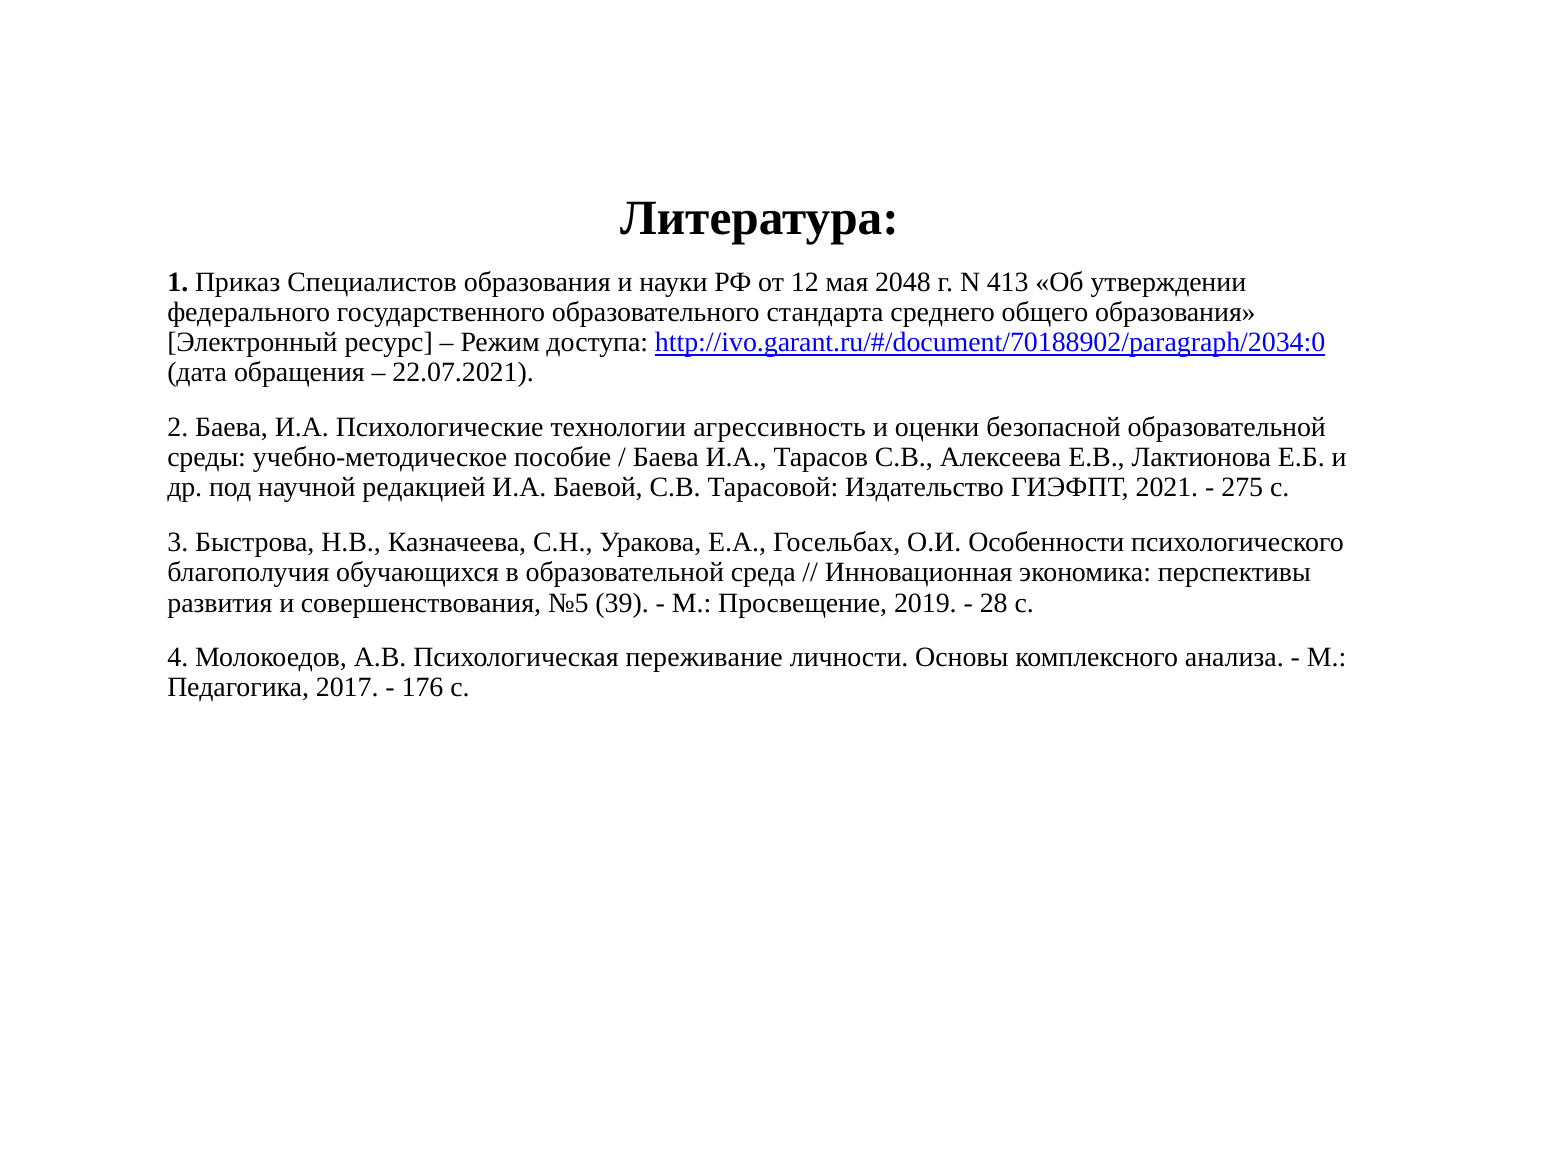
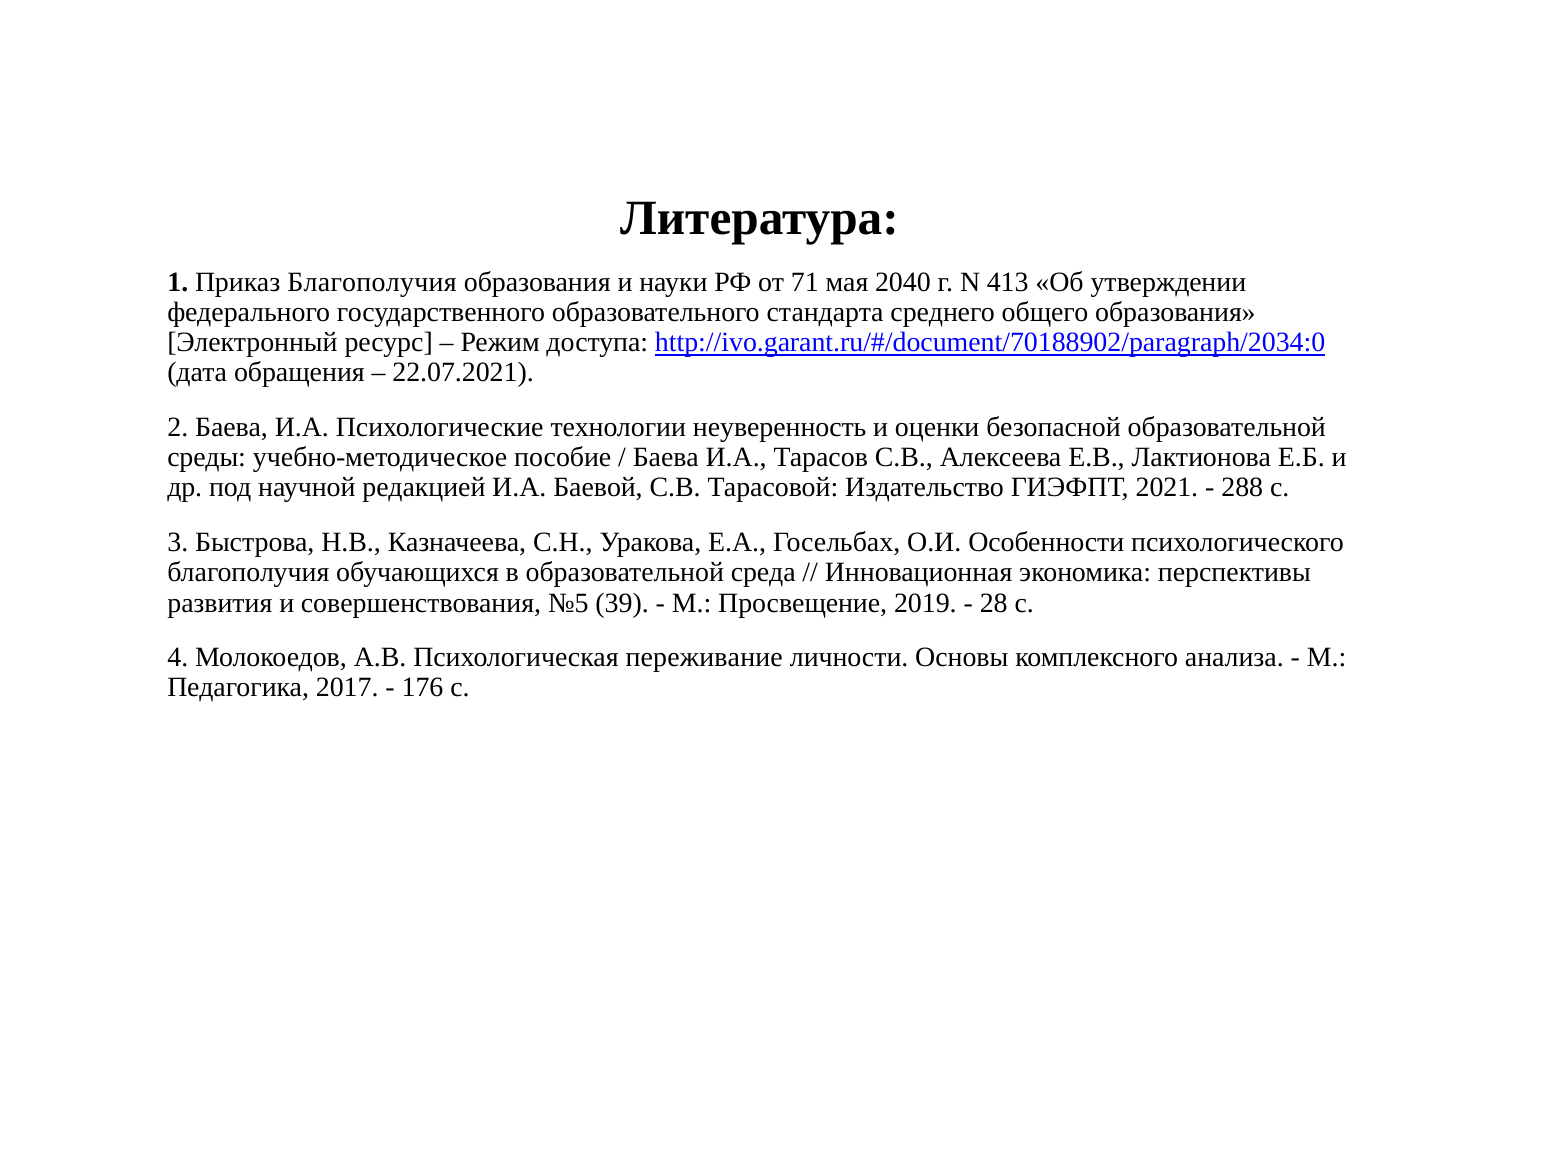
Приказ Специалистов: Специалистов -> Благополучия (372, 282)
12: 12 -> 71 (805, 282)
2048: 2048 -> 2040 (903, 282)
агрессивность: агрессивность -> неуверенность (780, 427)
275: 275 -> 288 (1242, 488)
